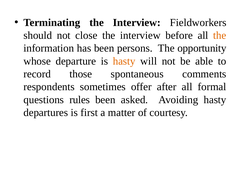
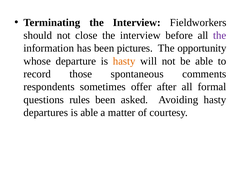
the colour: orange -> purple (220, 35)
persons: persons -> pictures (135, 48)
is first: first -> able (89, 112)
